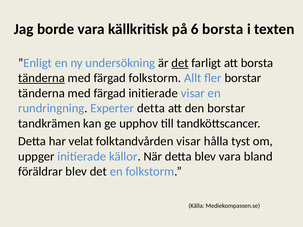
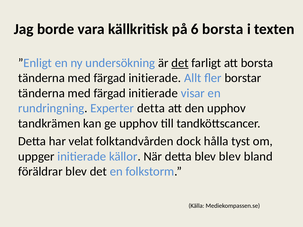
tänderna underline: present -> none (42, 78)
folkstorm: folkstorm -> initierade (155, 78)
den borstar: borstar -> upphov (226, 108)
folktandvården visar: visar -> dock (189, 141)
blev vara: vara -> blev (230, 157)
